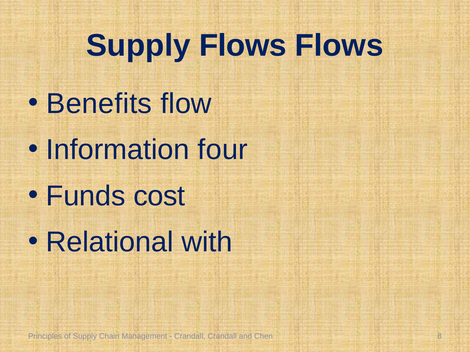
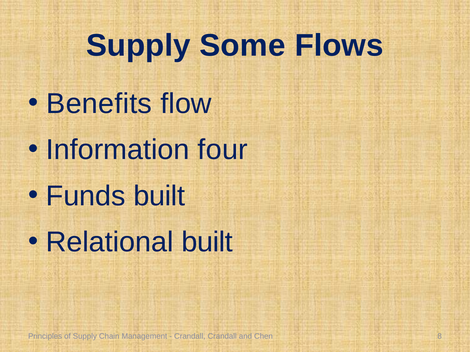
Supply Flows: Flows -> Some (242, 46)
Funds cost: cost -> built (159, 196)
Relational with: with -> built (207, 242)
